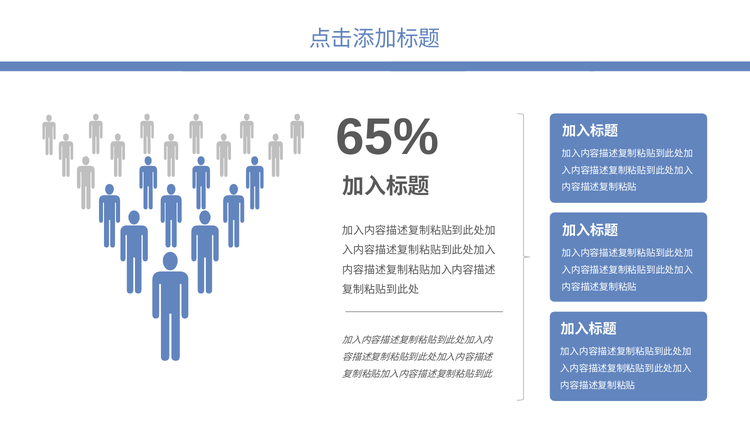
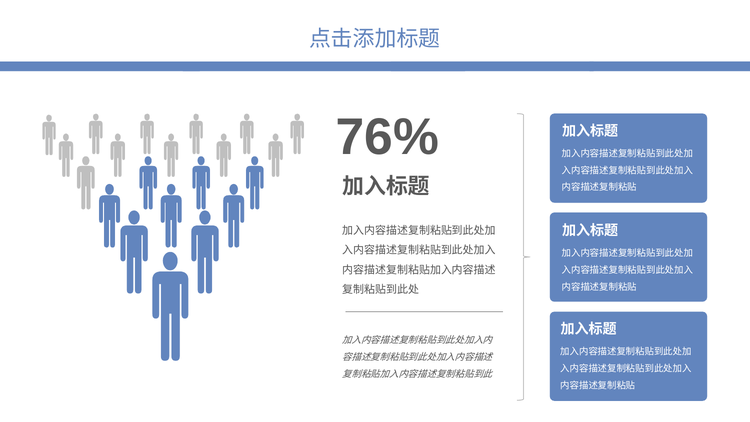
65%: 65% -> 76% (387, 137)
